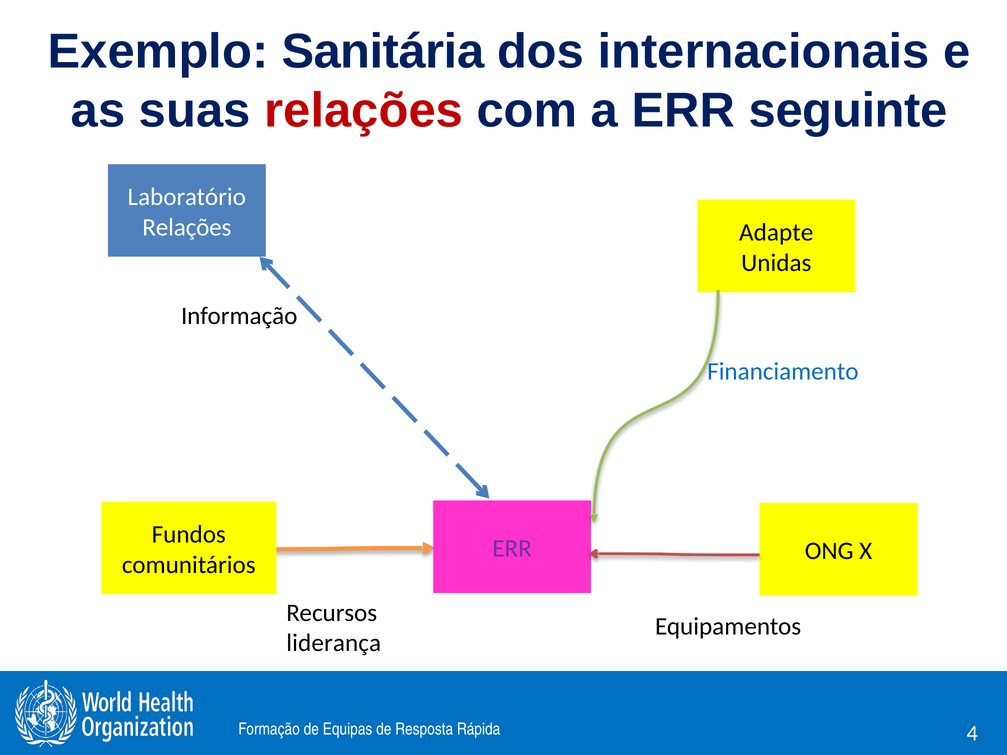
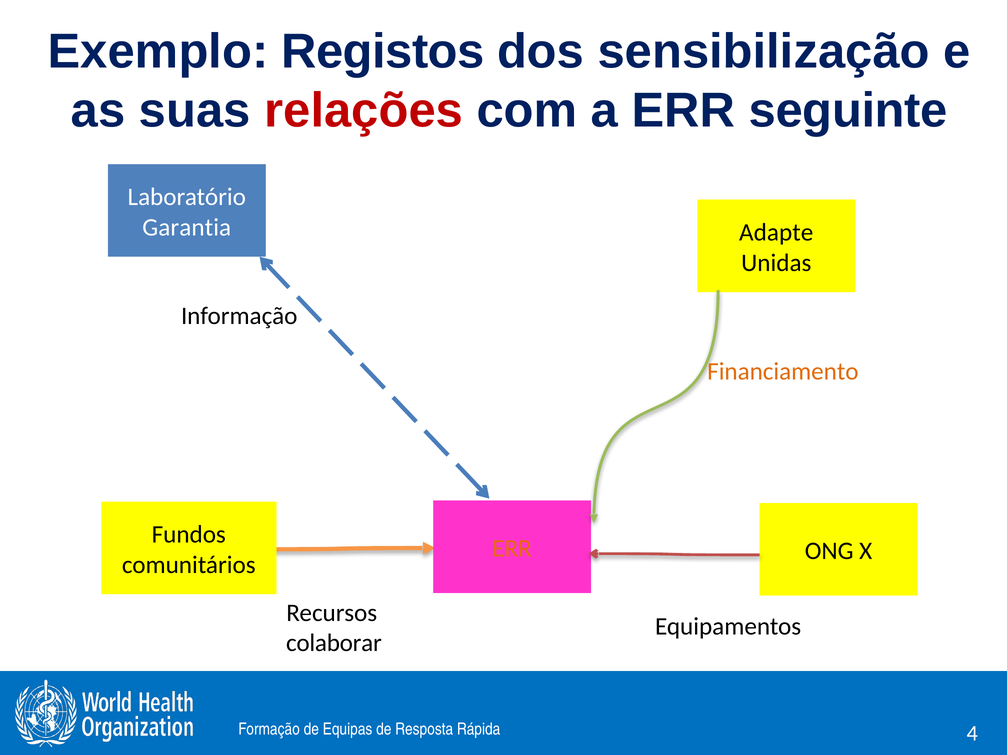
Sanitária: Sanitária -> Registos (383, 52)
internacionais: internacionais -> sensibilização (764, 52)
Relações: Relações -> Garantia (187, 227)
Financiamento colour: blue -> orange (783, 372)
ERR colour: purple -> orange (512, 549)
liderança: liderança -> colaborar (334, 643)
